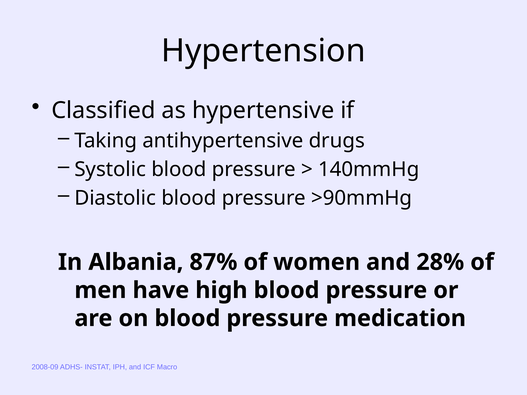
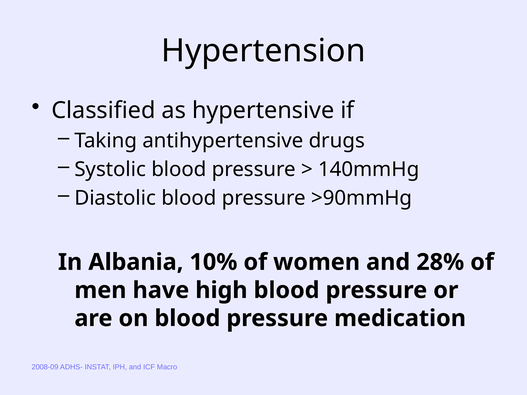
87%: 87% -> 10% (213, 262)
